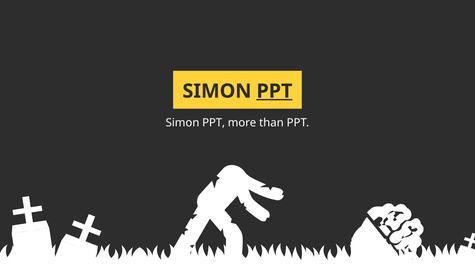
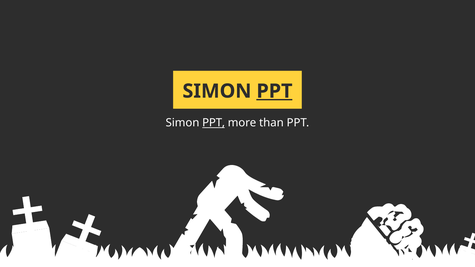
PPT underline: none -> present (214, 123)
